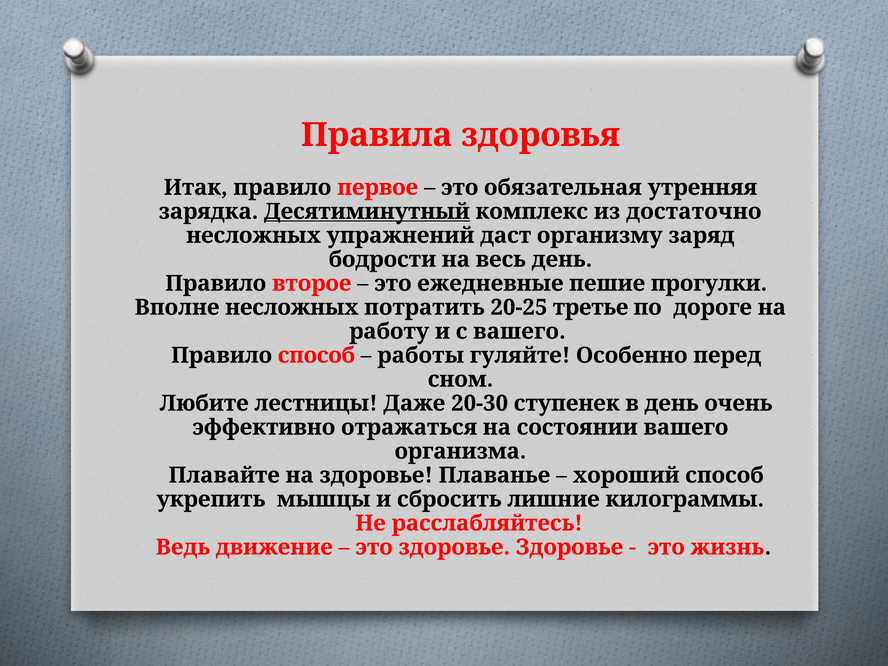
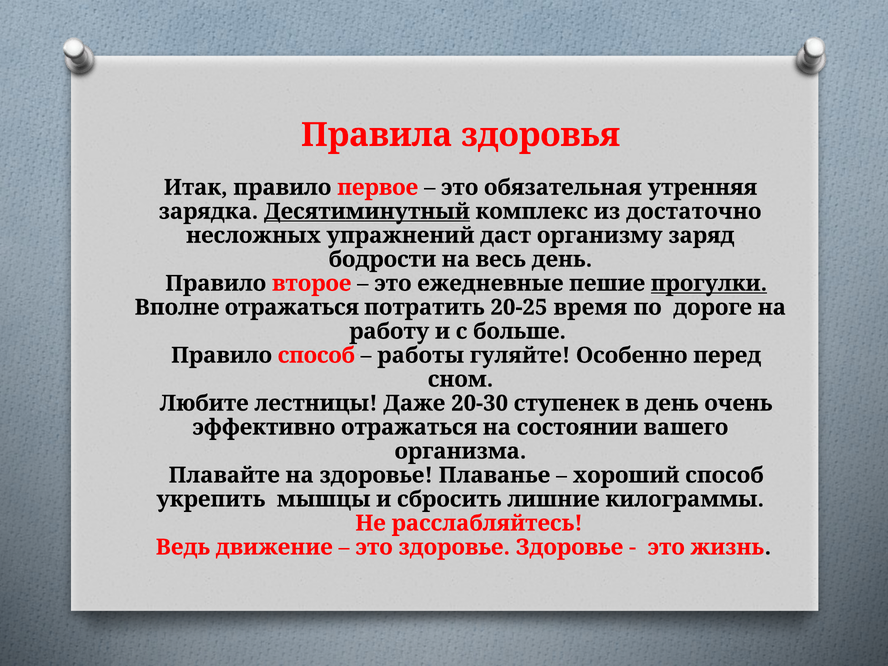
прогулки underline: none -> present (709, 283)
Вполне несложных: несложных -> отражаться (292, 307)
третье: третье -> время (590, 307)
с вашего: вашего -> больше (520, 331)
